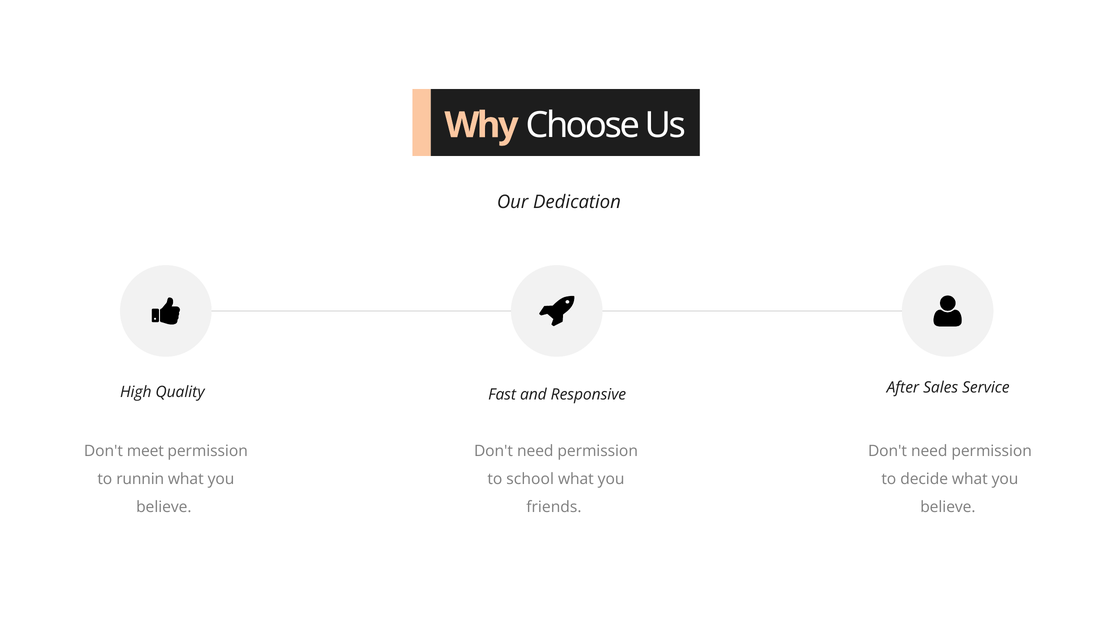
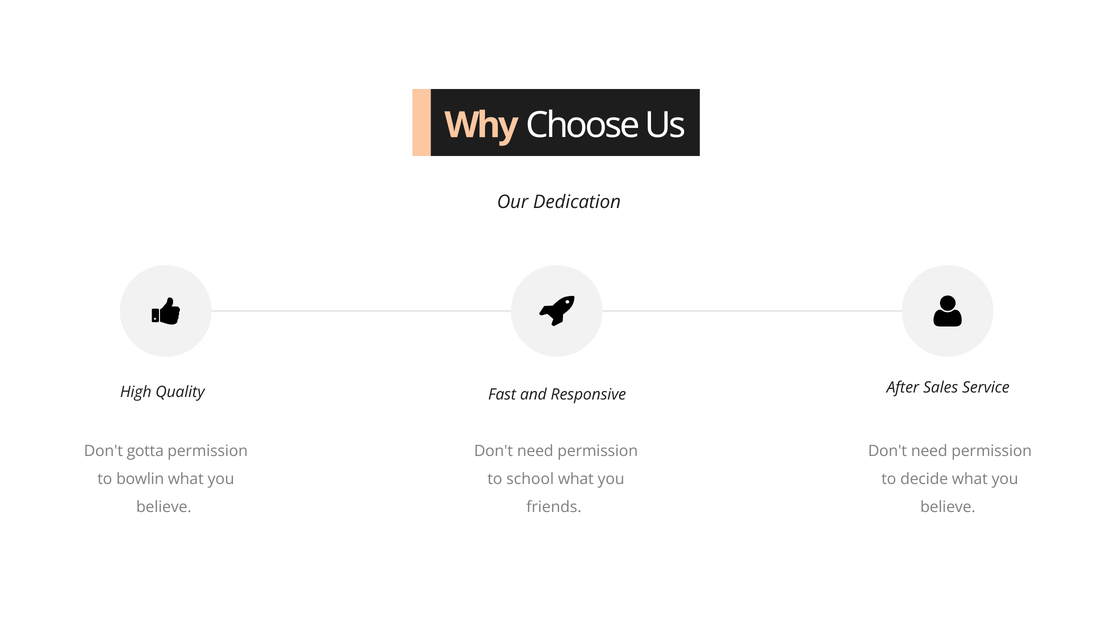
meet: meet -> gotta (145, 451)
runnin: runnin -> bowlin (140, 479)
